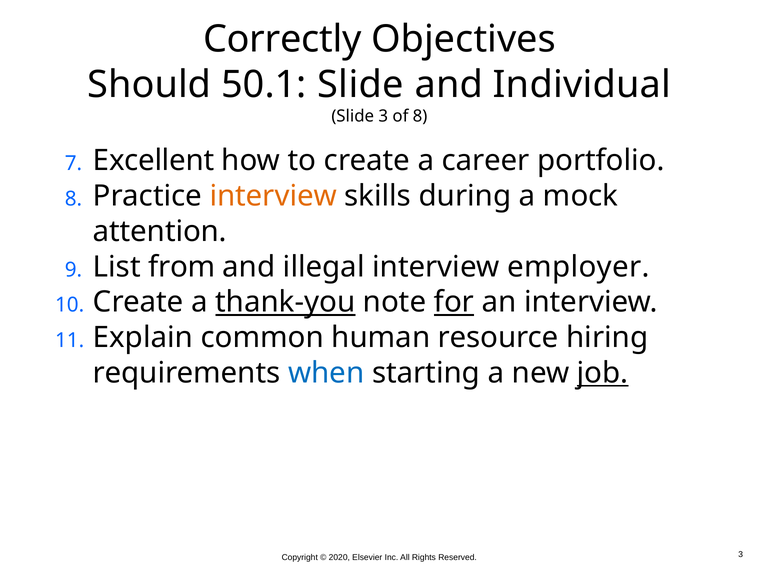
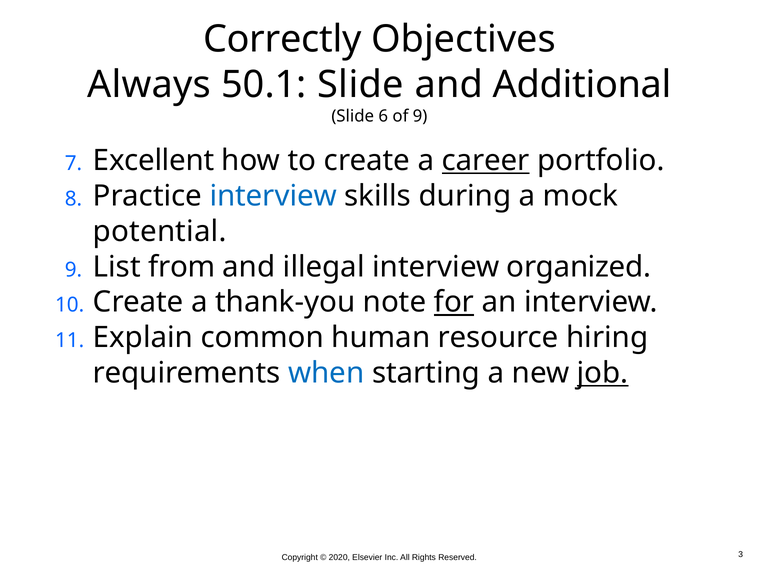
Should: Should -> Always (149, 85)
Individual: Individual -> Additional (582, 85)
Slide 3: 3 -> 6 (383, 116)
of 8: 8 -> 9 (420, 116)
career underline: none -> present (486, 161)
interview colour: orange -> blue (273, 196)
attention: attention -> potential (160, 231)
employer: employer -> organized (579, 267)
thank-you underline: present -> none (285, 302)
